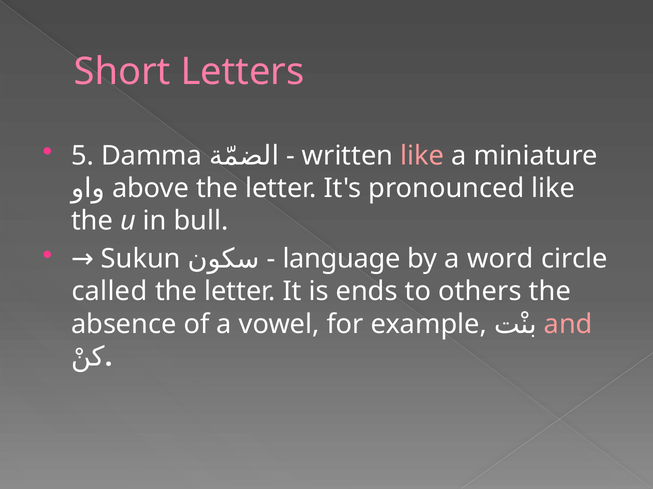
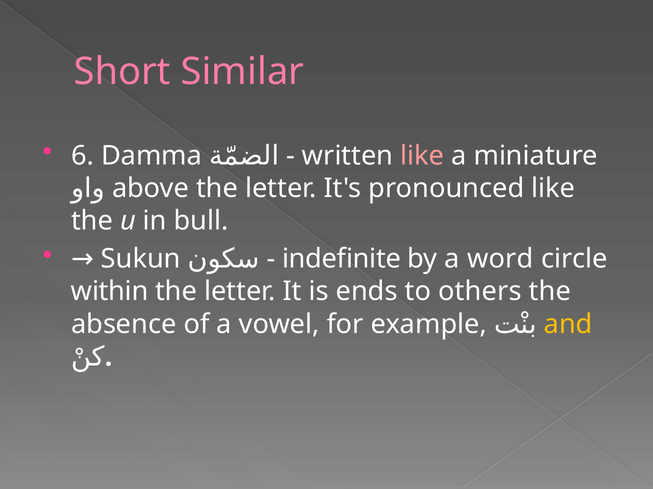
Letters: Letters -> Similar (242, 72)
5: 5 -> 6 (83, 156)
language: language -> indefinite (342, 259)
called: called -> within (110, 292)
and colour: pink -> yellow (568, 325)
